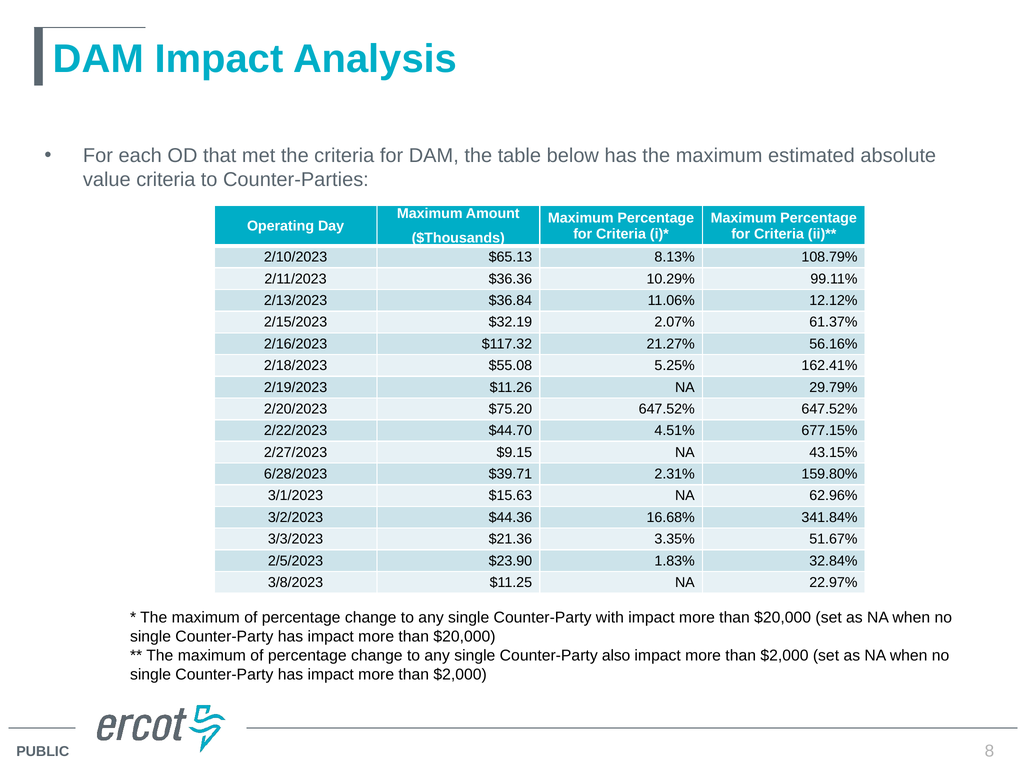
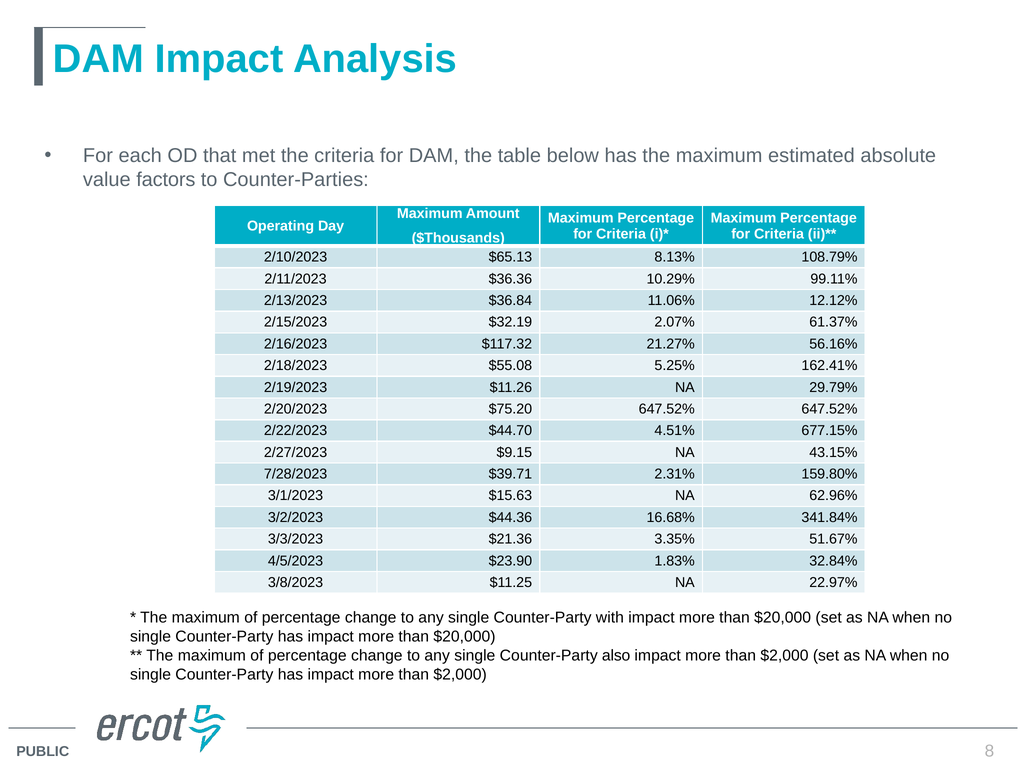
value criteria: criteria -> factors (166, 180)
6/28/2023: 6/28/2023 -> 7/28/2023 (296, 474)
2/5/2023: 2/5/2023 -> 4/5/2023 (296, 561)
